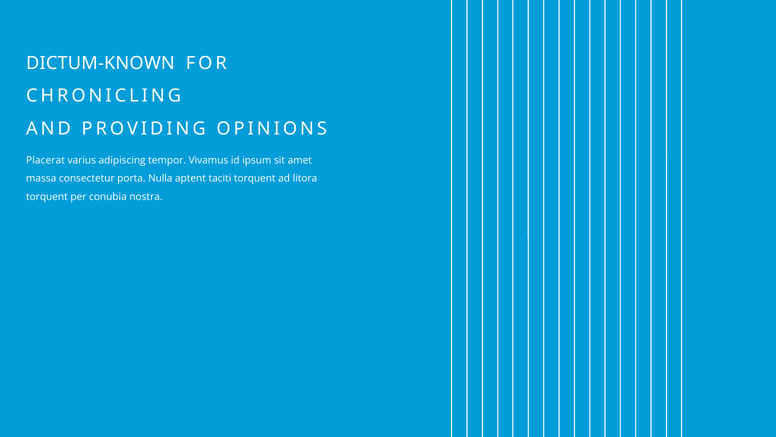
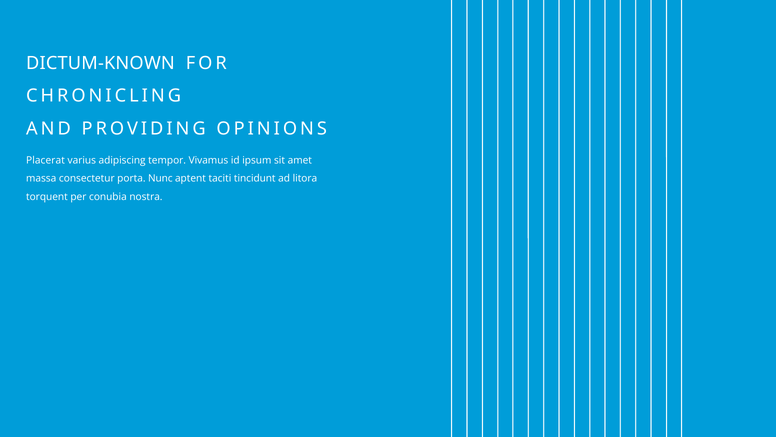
Nulla: Nulla -> Nunc (160, 178)
taciti torquent: torquent -> tincidunt (255, 178)
